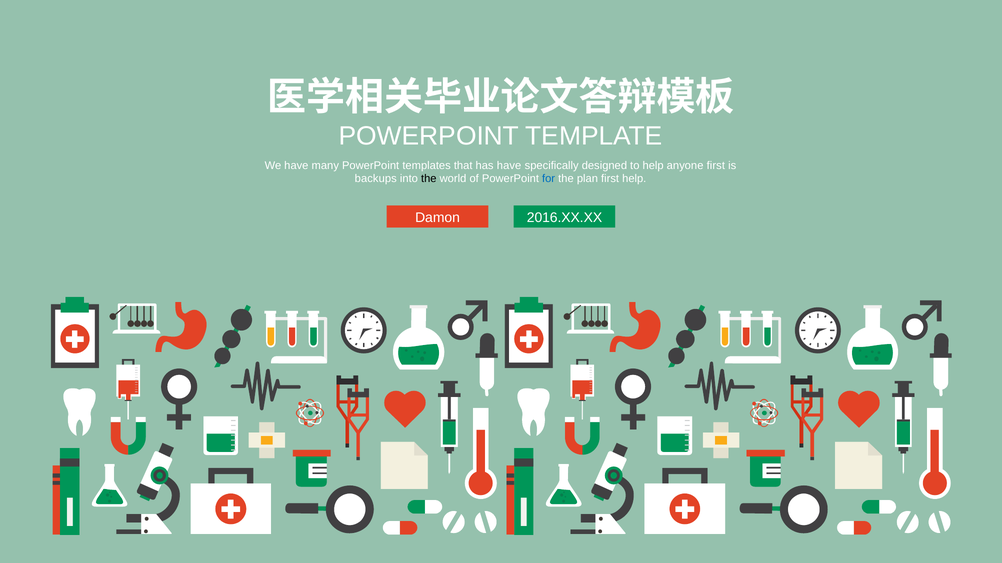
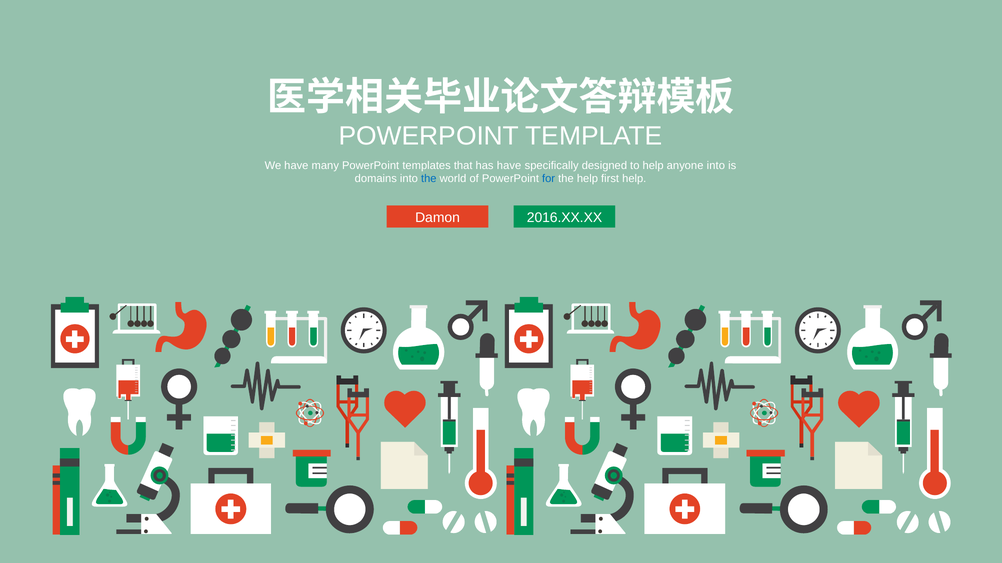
anyone first: first -> into (716, 166)
backups: backups -> domains (376, 179)
the colour: black -> blue (429, 179)
the plan: plan -> help (587, 179)
